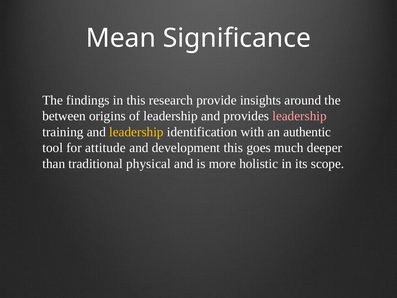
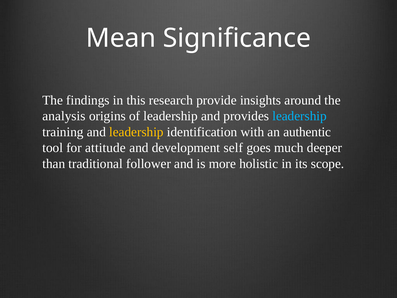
between: between -> analysis (64, 116)
leadership colour: pink -> light blue (300, 116)
development this: this -> self (233, 148)
physical: physical -> follower (149, 164)
